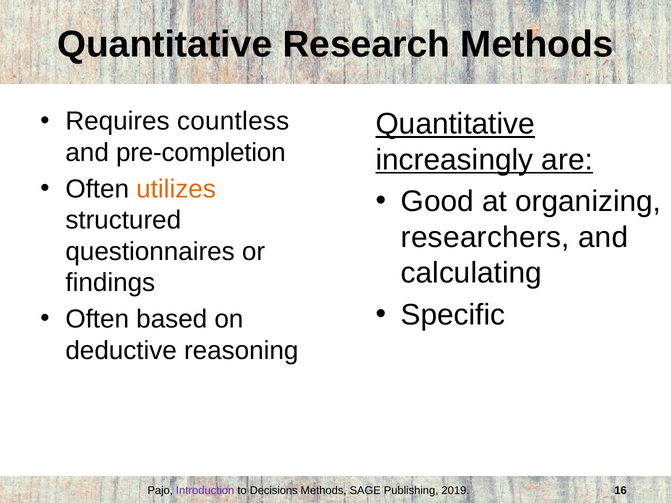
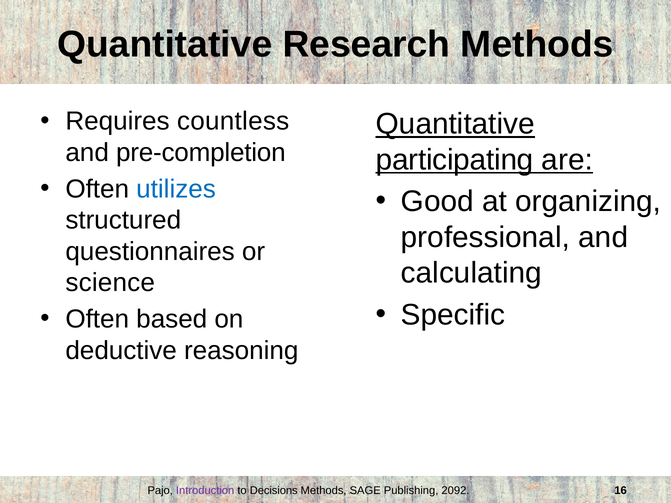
increasingly: increasingly -> participating (455, 160)
utilizes colour: orange -> blue (176, 189)
researchers: researchers -> professional (485, 237)
findings: findings -> science (110, 283)
2019: 2019 -> 2092 (455, 491)
